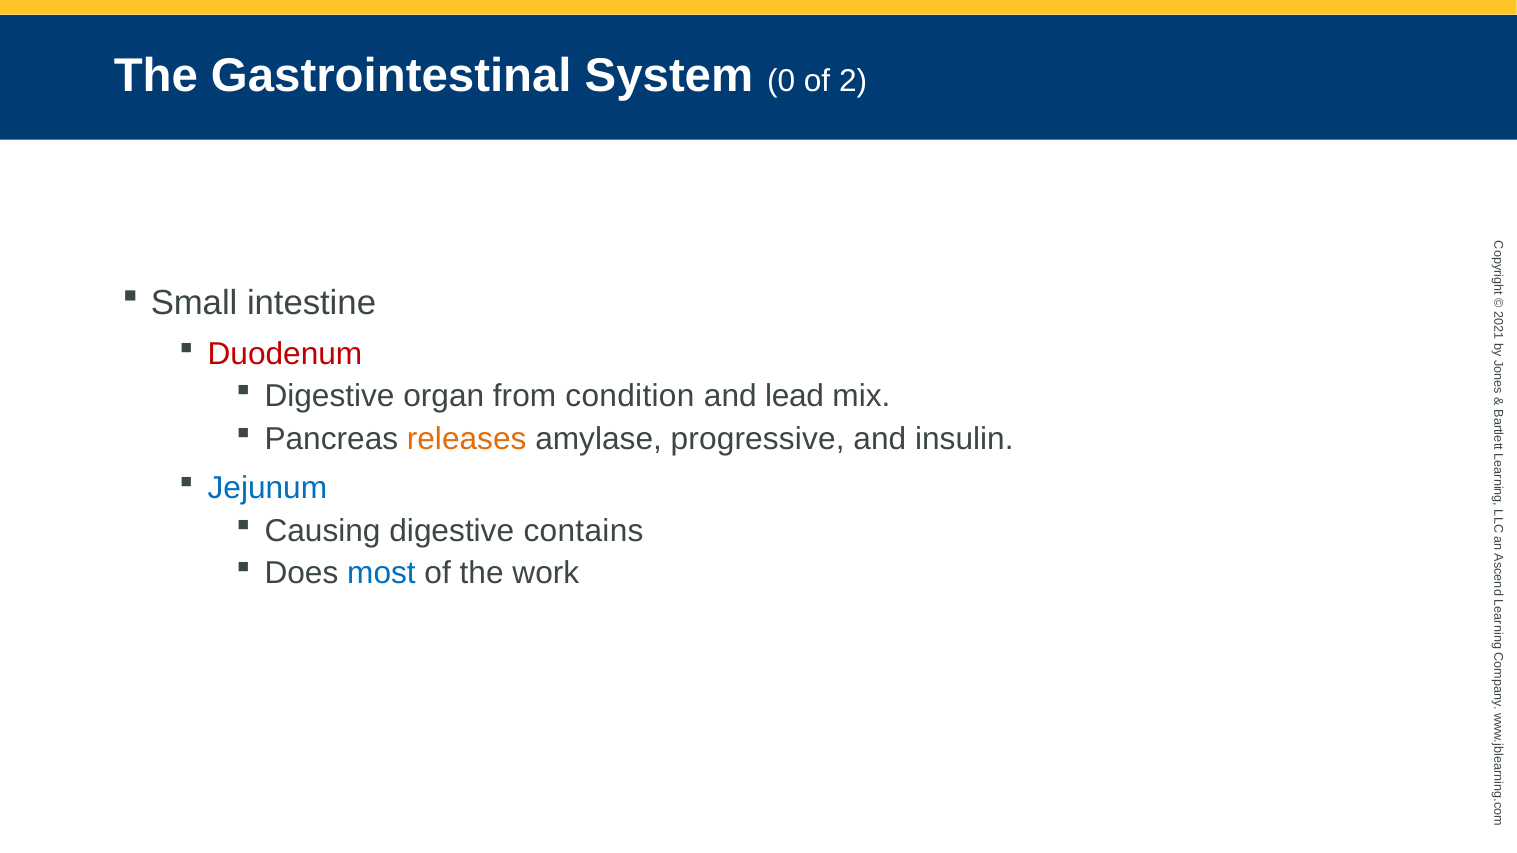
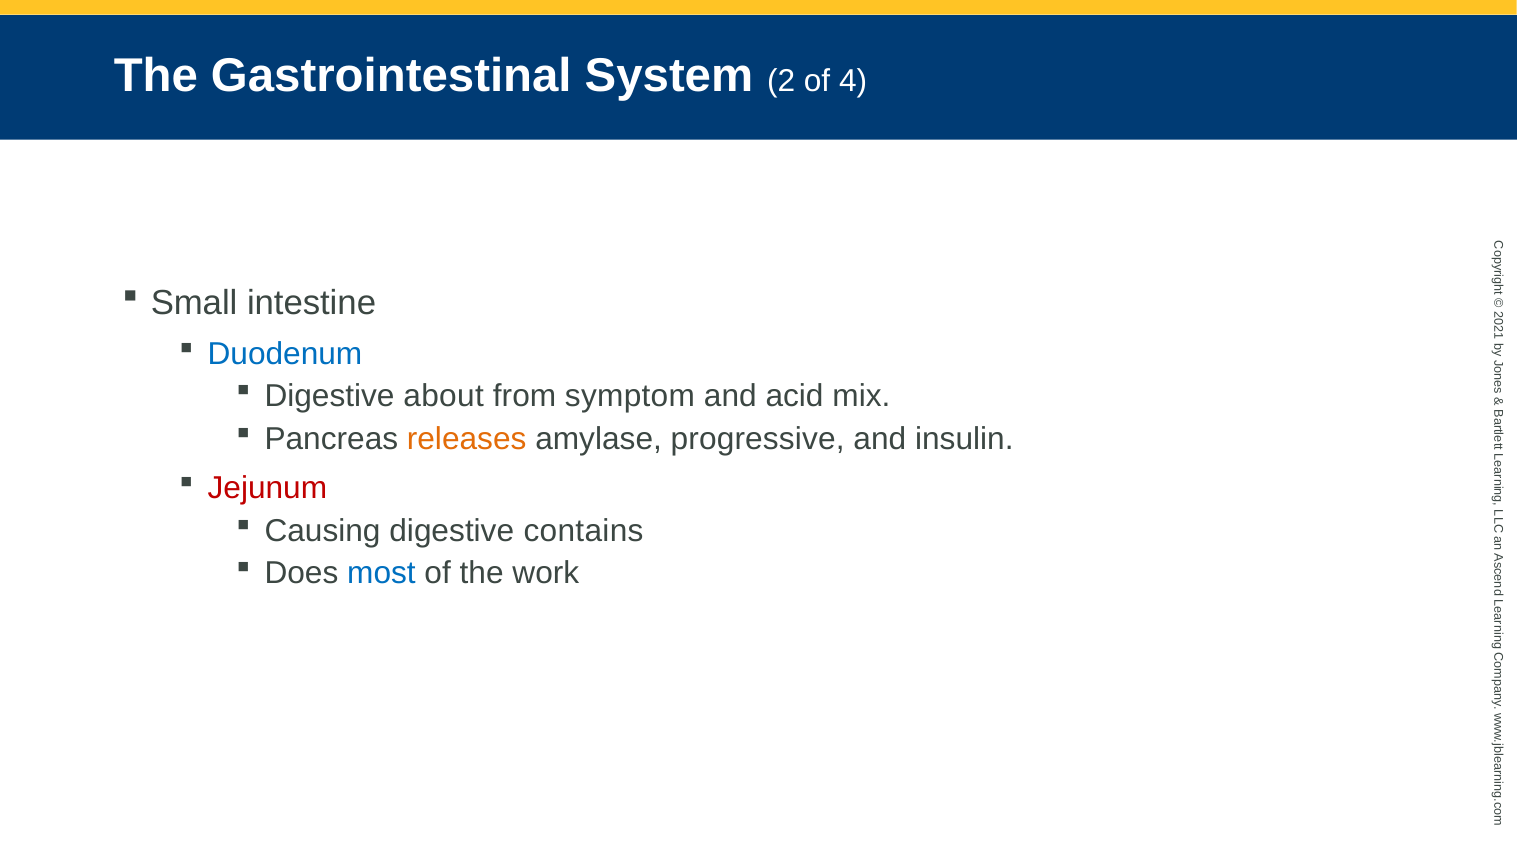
System 0: 0 -> 2 (781, 81)
of 2: 2 -> 4 (853, 81)
Duodenum colour: red -> blue (285, 354)
organ: organ -> about (444, 397)
condition: condition -> symptom (630, 397)
lead: lead -> acid (794, 397)
Jejunum colour: blue -> red (267, 488)
